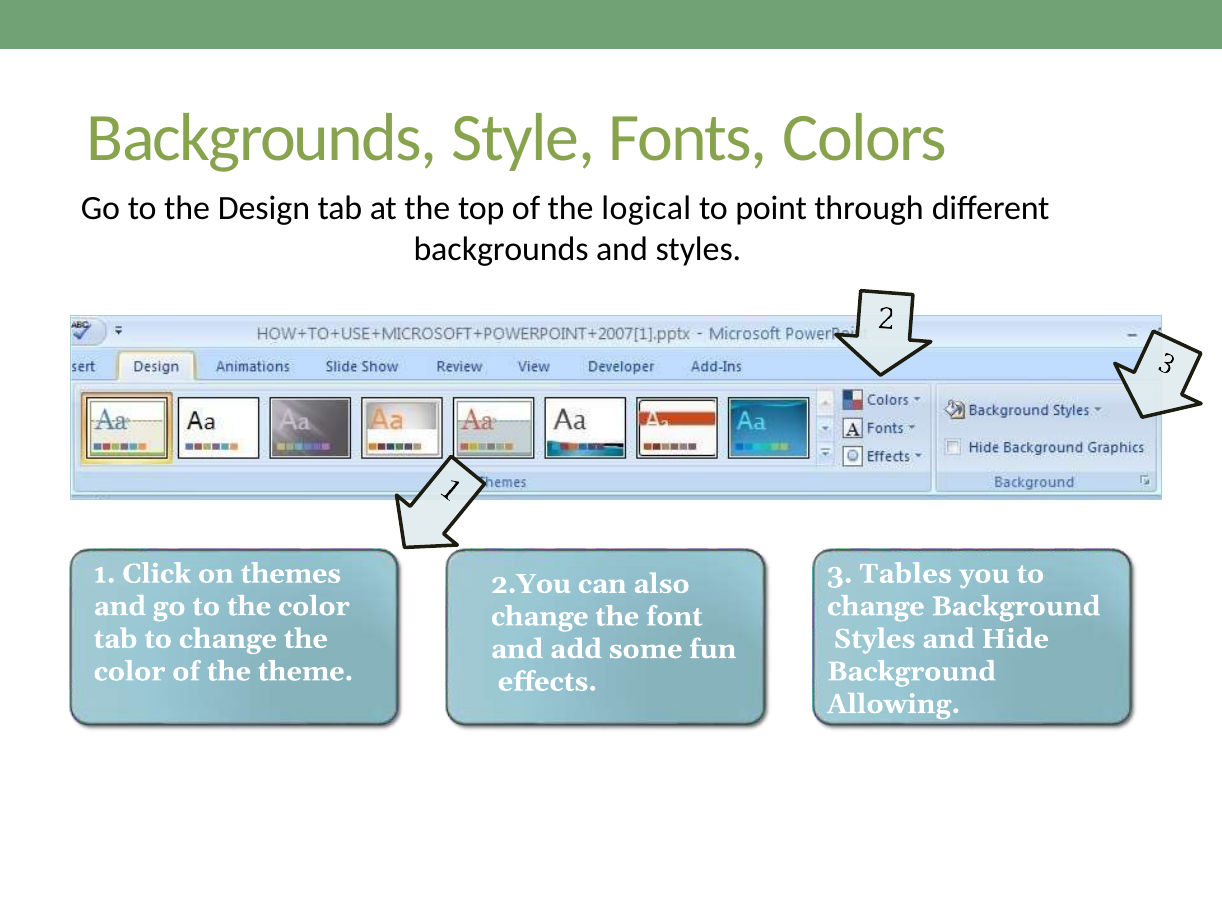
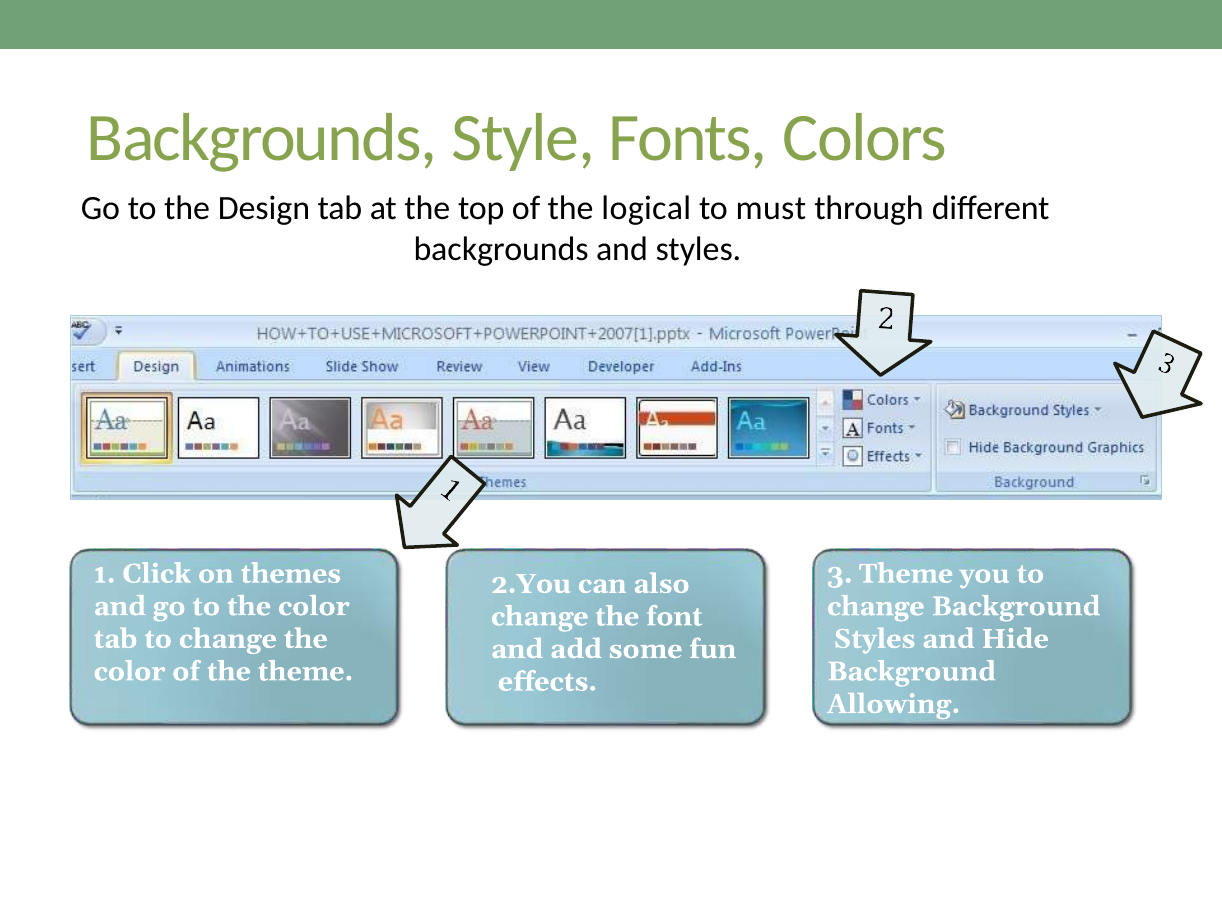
point: point -> must (771, 208)
3 Tables: Tables -> Theme (906, 573)
